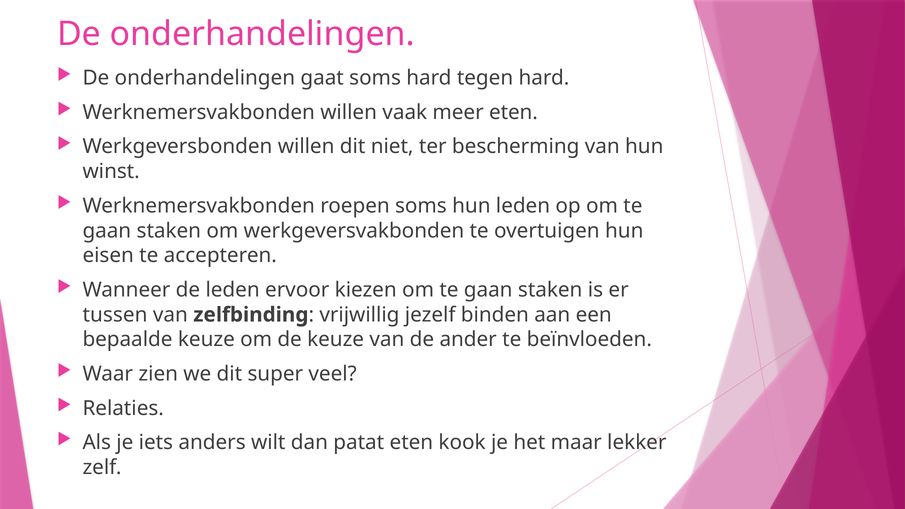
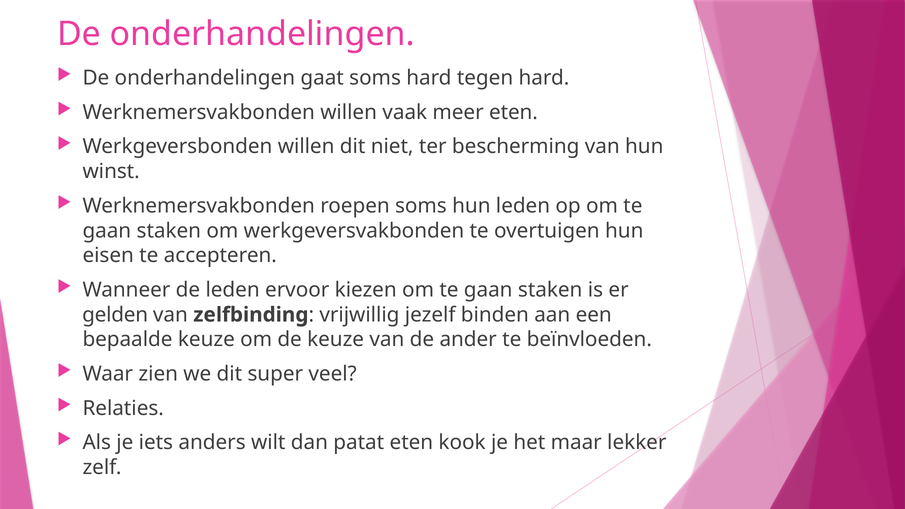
tussen: tussen -> gelden (115, 315)
